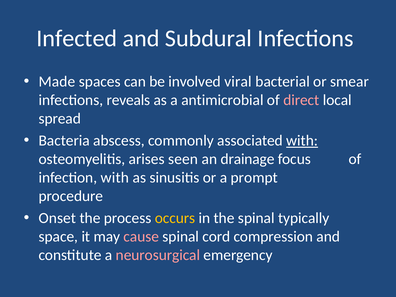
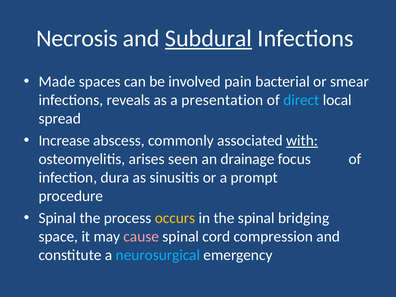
Infected: Infected -> Necrosis (77, 38)
Subdural underline: none -> present (208, 38)
viral: viral -> pain (238, 82)
antimicrobial: antimicrobial -> presentation (222, 100)
direct colour: pink -> light blue (301, 100)
Bacteria: Bacteria -> Increase (64, 141)
infection with: with -> dura (115, 178)
Onset: Onset -> Spinal (57, 218)
typically: typically -> bridging (304, 218)
neurosurgical colour: pink -> light blue (158, 255)
